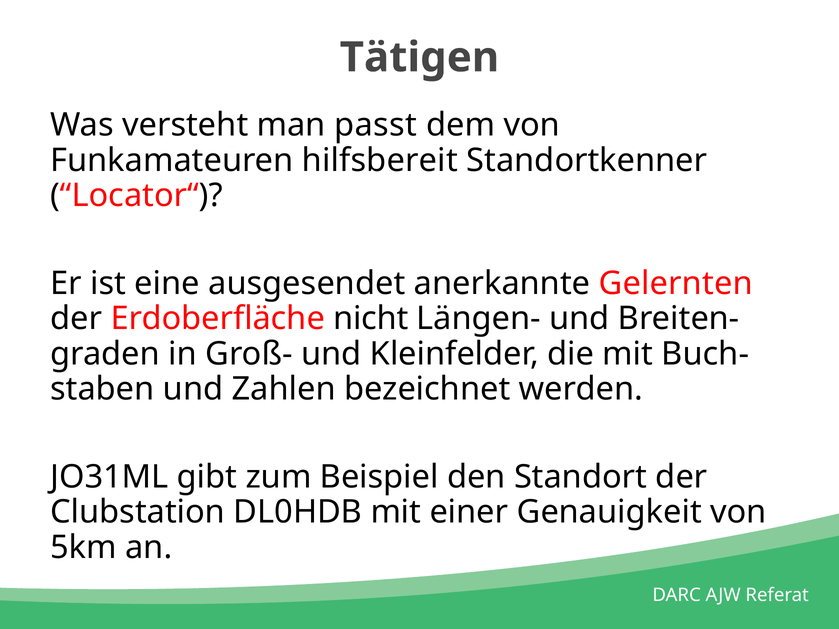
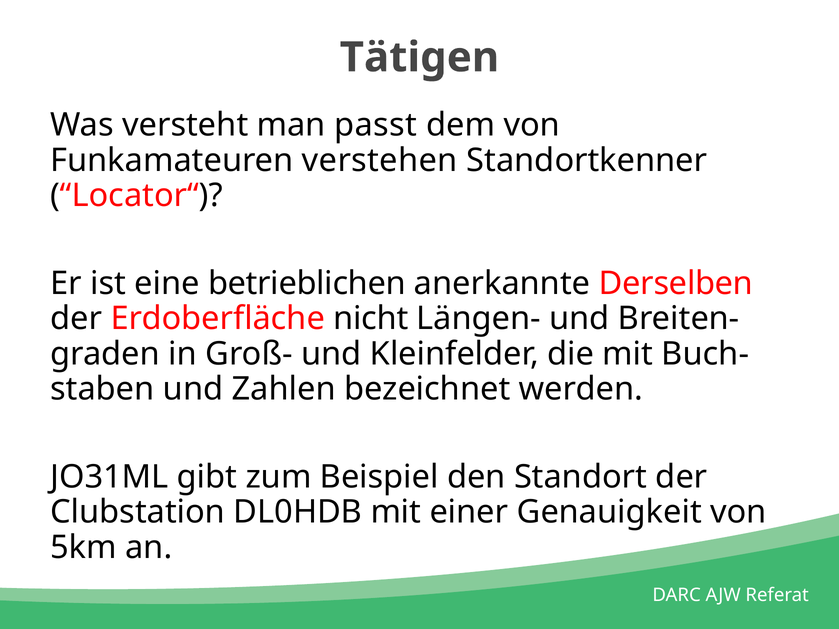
hilfsbereit: hilfsbereit -> verstehen (380, 160)
ausgesendet: ausgesendet -> betrieblichen (307, 283)
Gelernten: Gelernten -> Derselben (676, 283)
